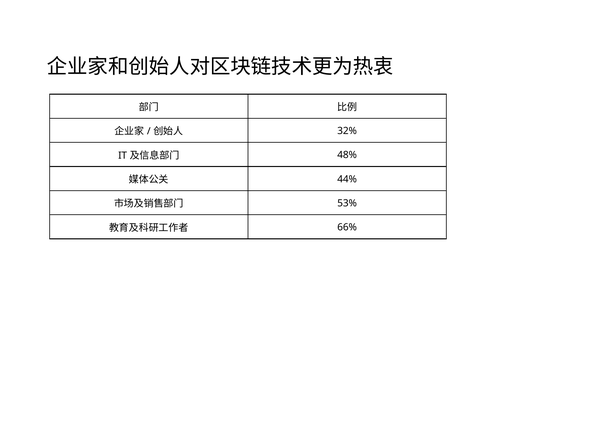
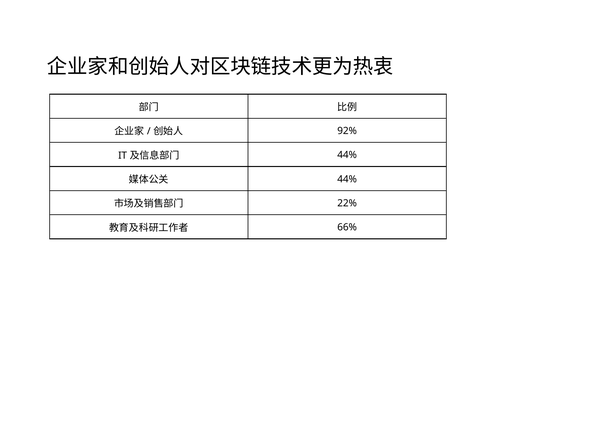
32%: 32% -> 92% (347, 131)
48%: 48% -> 44% (347, 155)
53%: 53% -> 22% (347, 203)
